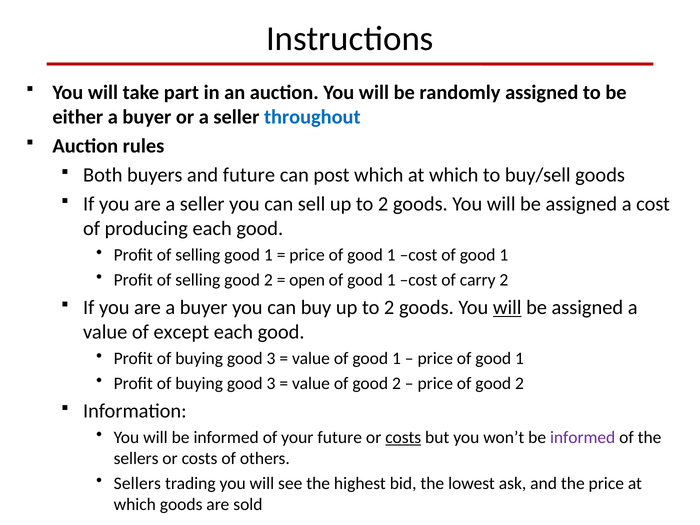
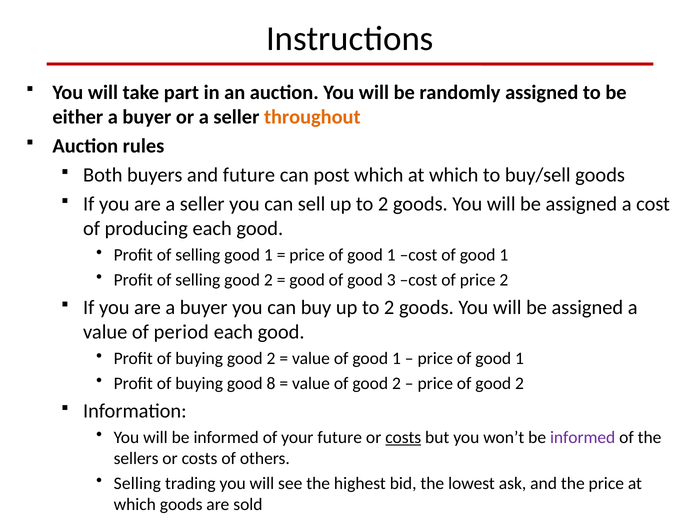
throughout colour: blue -> orange (312, 117)
open: open -> good (307, 280)
1: 1 -> 3 (391, 280)
of carry: carry -> price (478, 280)
will underline: present -> none (507, 308)
except: except -> period (181, 332)
3: 3 -> 2 (271, 359)
3: 3 -> 8 (271, 383)
Sellers: Sellers -> Selling (137, 483)
